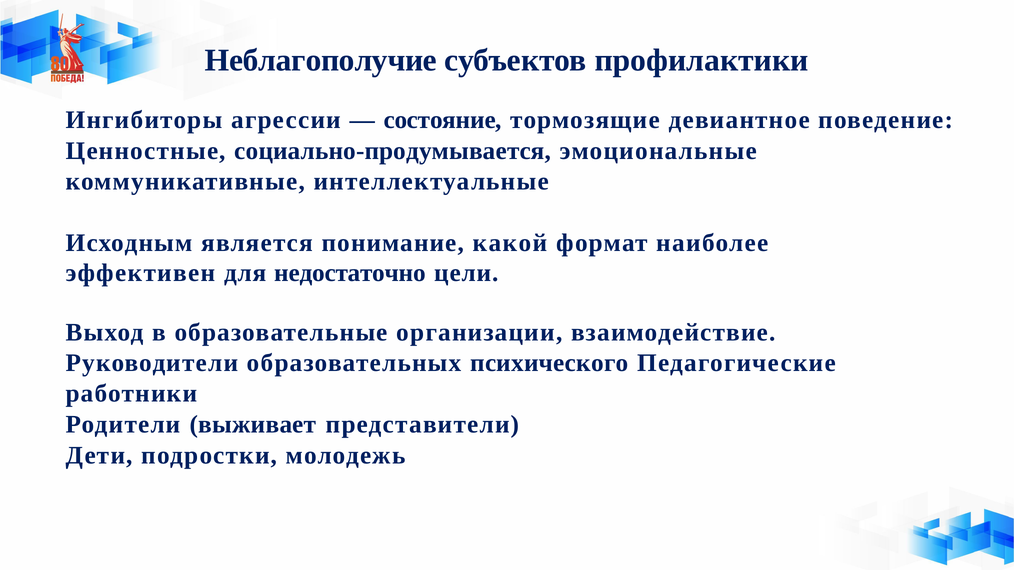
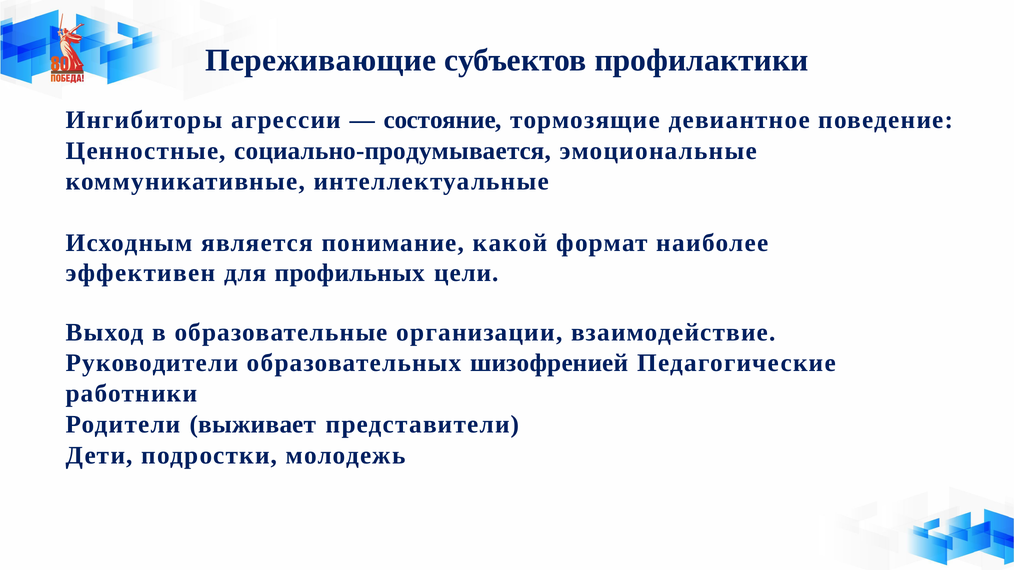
Неблагополучие: Неблагополучие -> Переживающие (321, 60)
недостаточно: недостаточно -> профильных (350, 273)
психического: психического -> шизофренией (549, 363)
